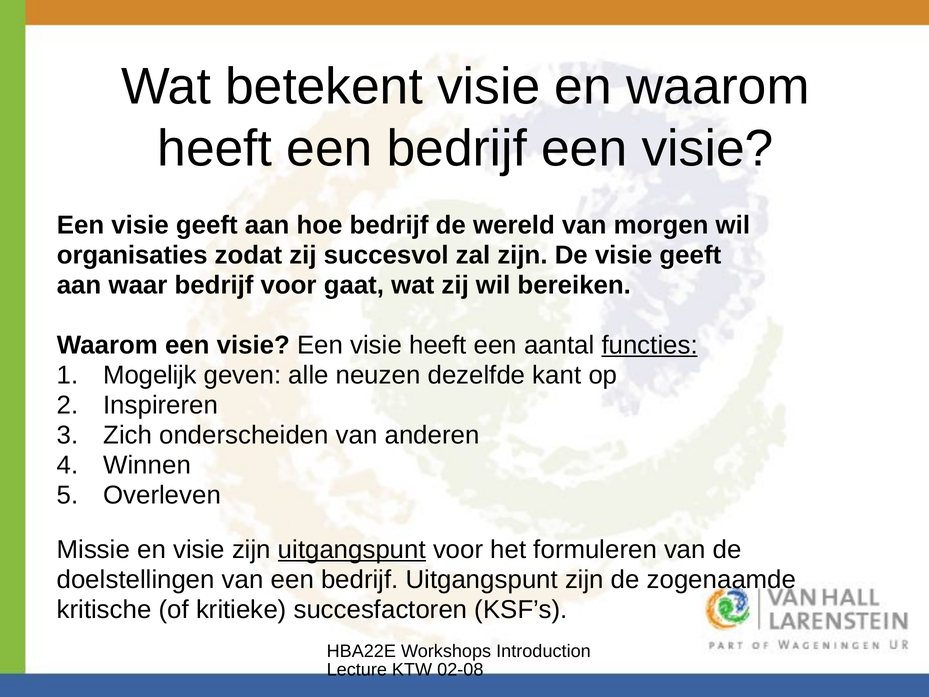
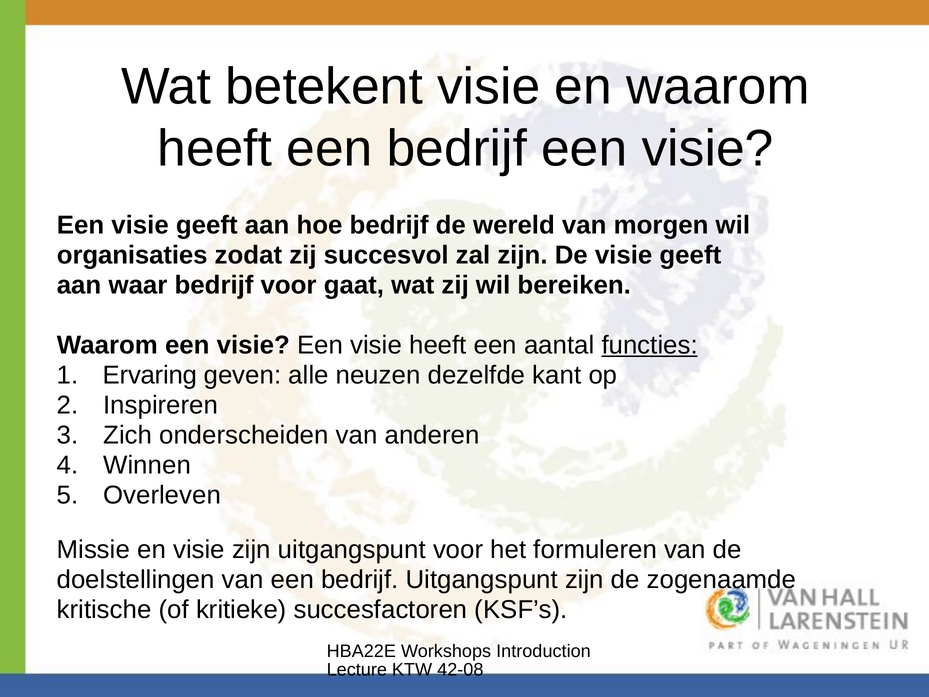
Mogelijk: Mogelijk -> Ervaring (150, 375)
uitgangspunt underline: present -> none (352, 550)
02-08: 02-08 -> 42-08 (460, 669)
